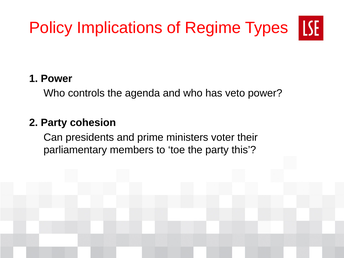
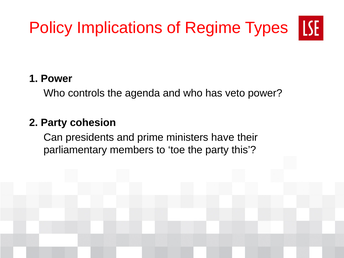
voter: voter -> have (223, 137)
